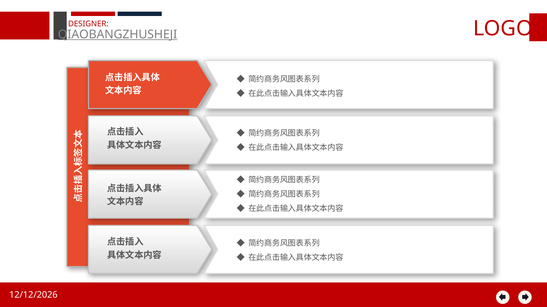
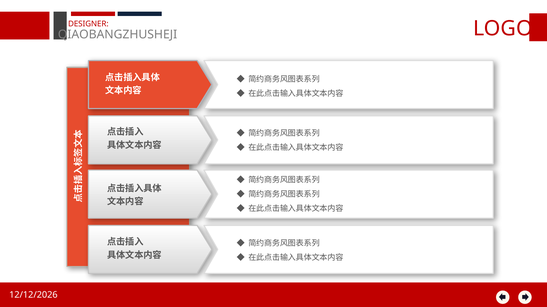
QIAOBANGZHUSHEJI underline: present -> none (118, 35)
